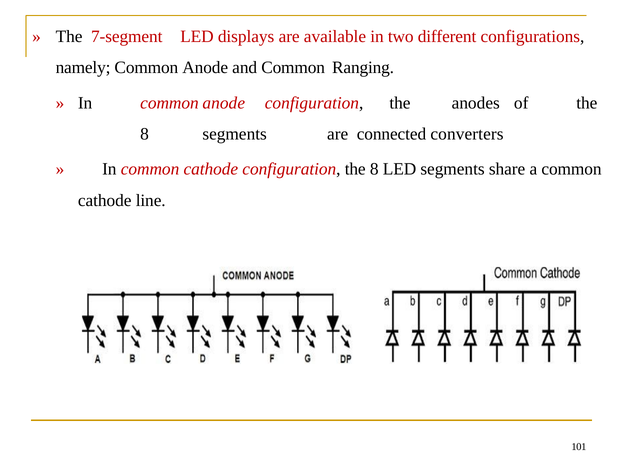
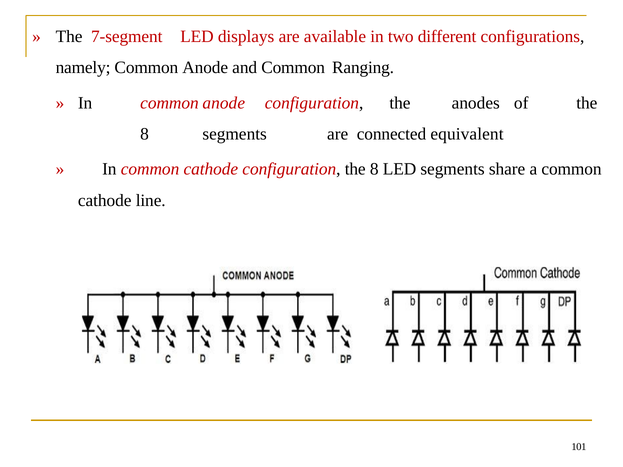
converters: converters -> equivalent (467, 134)
